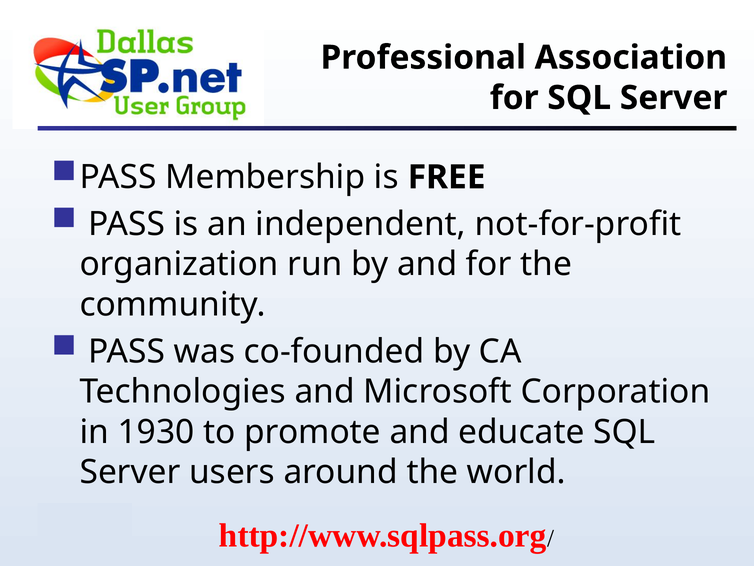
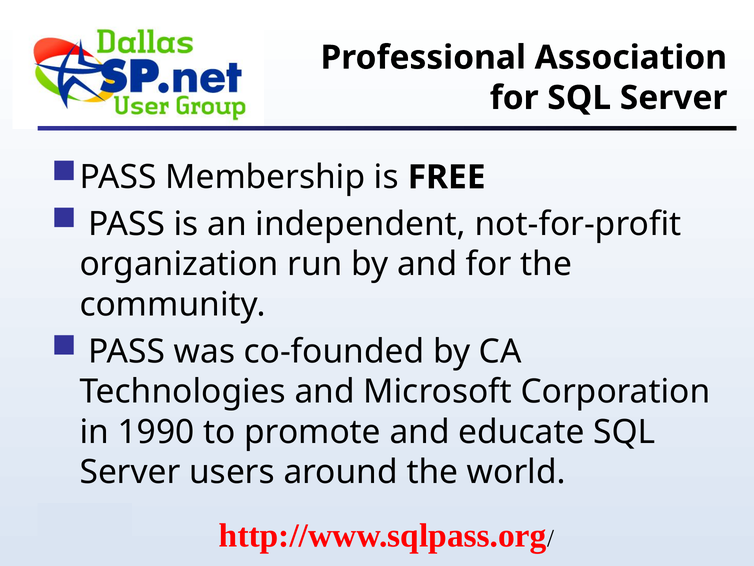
1930: 1930 -> 1990 (156, 432)
